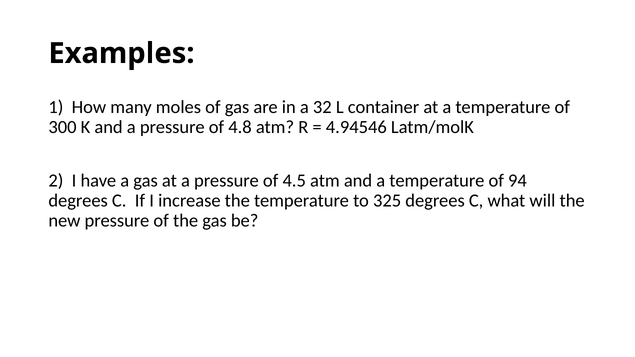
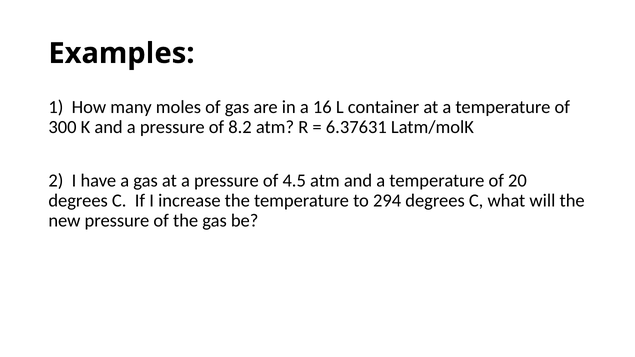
32: 32 -> 16 (322, 107)
4.8: 4.8 -> 8.2 (240, 127)
4.94546: 4.94546 -> 6.37631 (356, 127)
94: 94 -> 20 (517, 181)
325: 325 -> 294 (387, 201)
